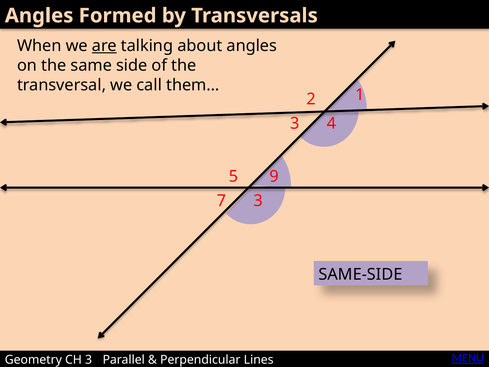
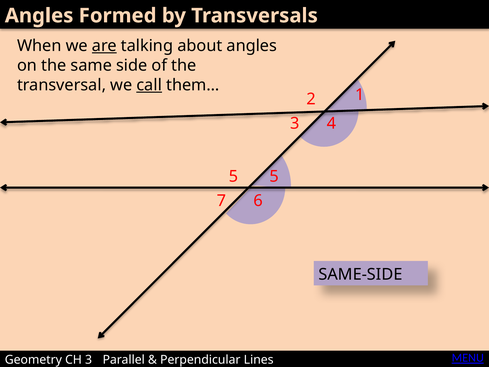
call underline: none -> present (149, 85)
5 9: 9 -> 5 (274, 176)
7 3: 3 -> 6 (258, 201)
